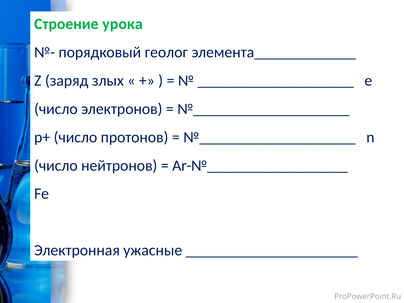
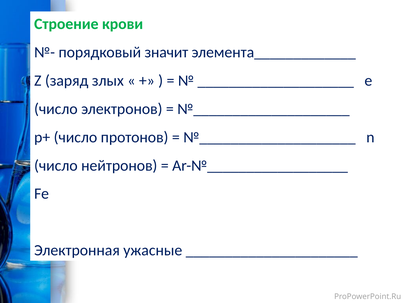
урока: урока -> крови (123, 24)
геолог: геолог -> значит (166, 52)
